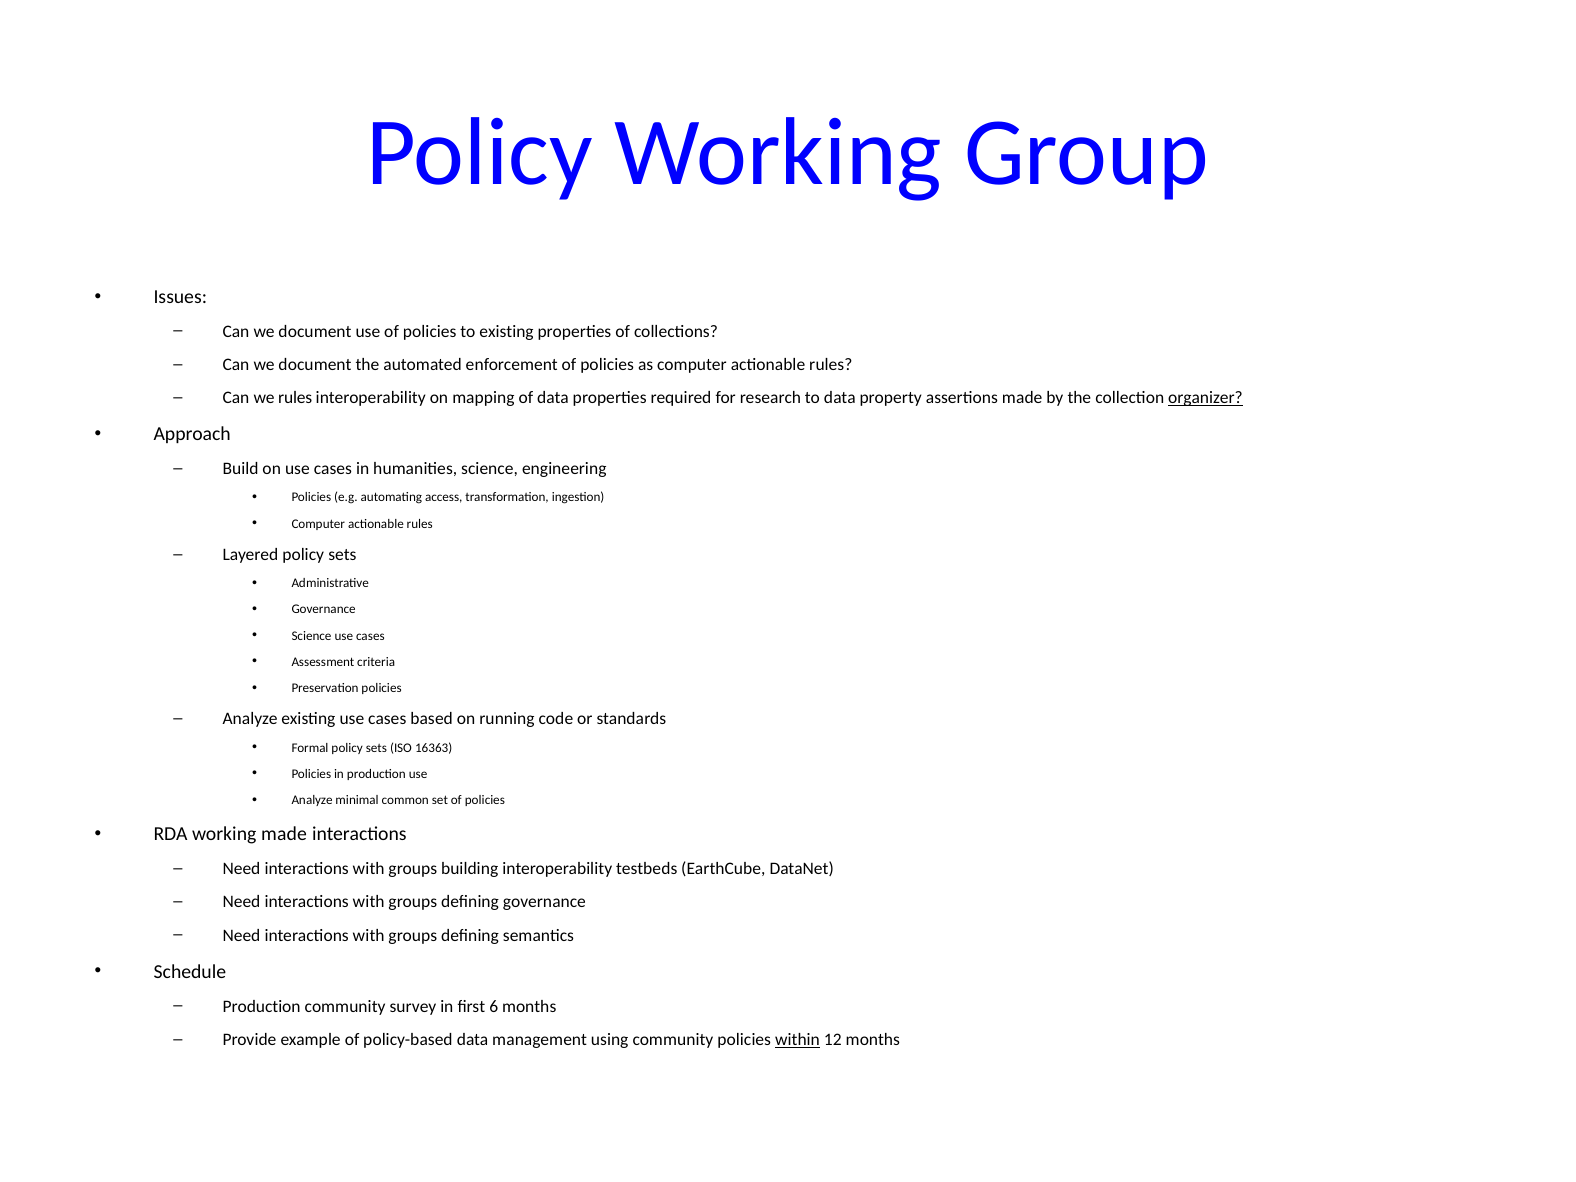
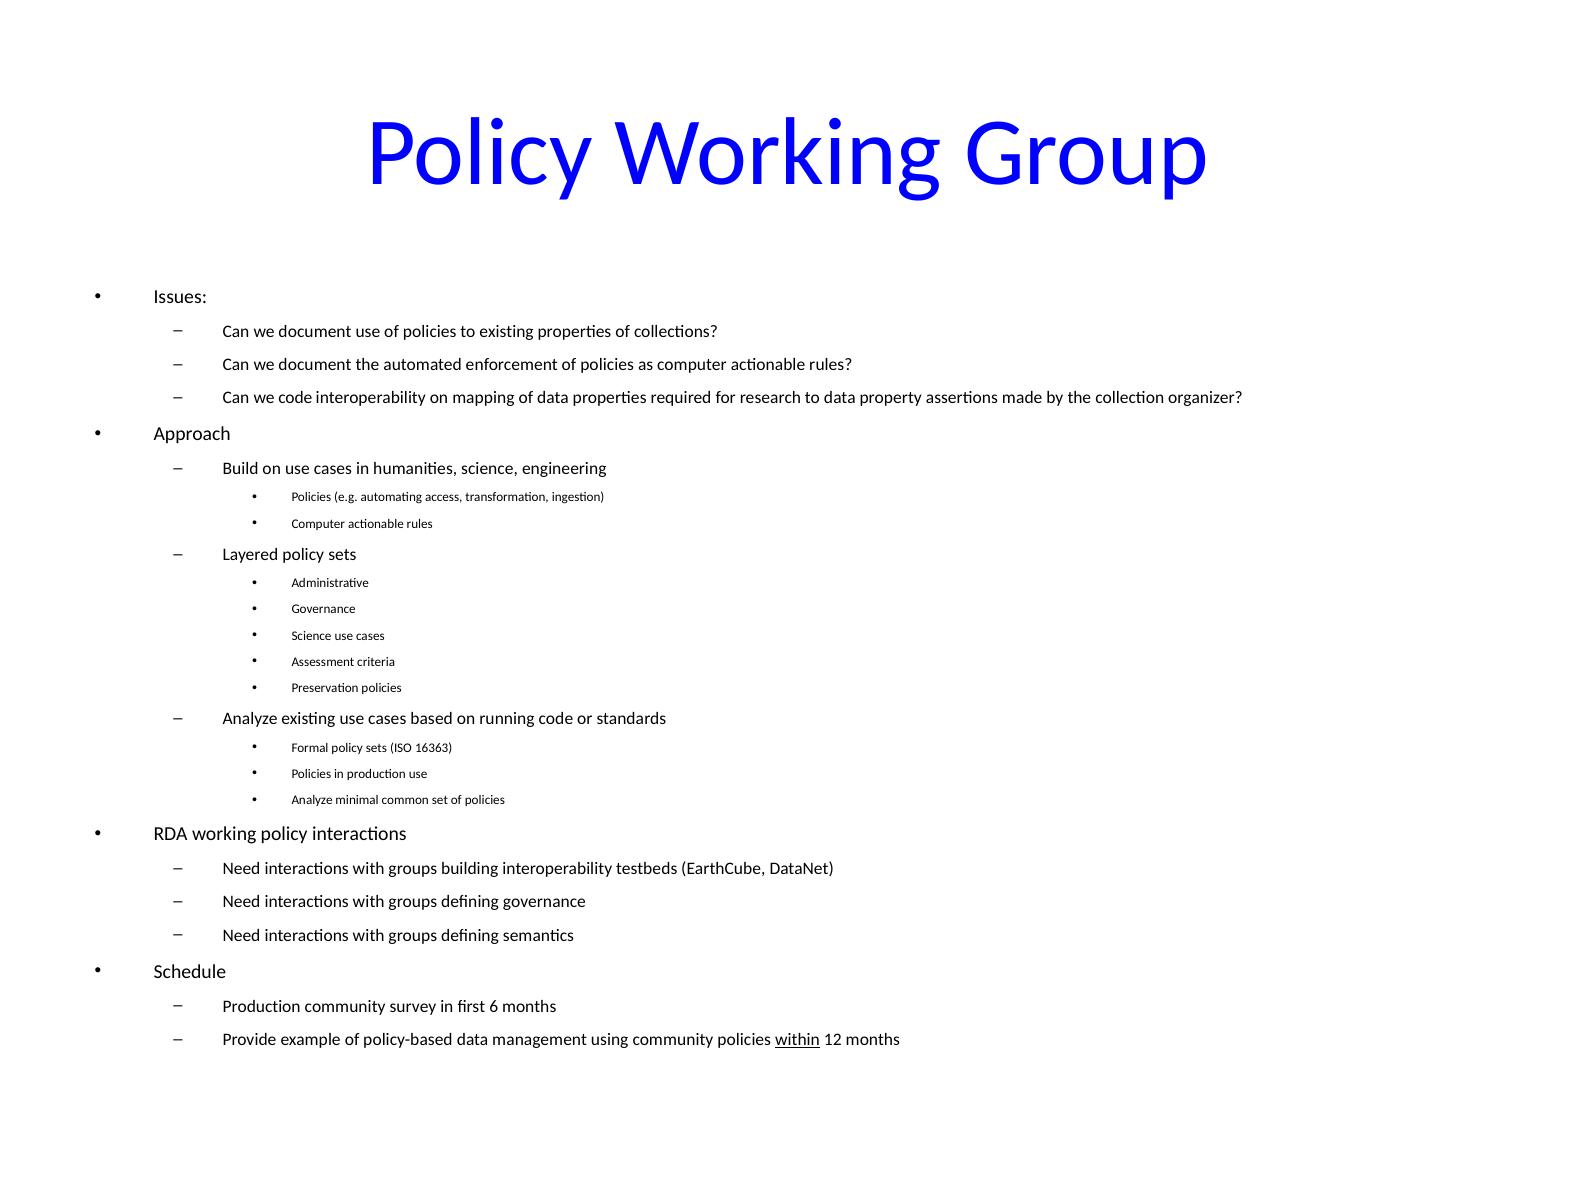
we rules: rules -> code (295, 398)
organizer underline: present -> none (1205, 398)
working made: made -> policy (284, 834)
